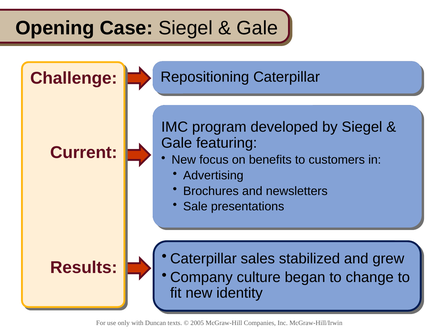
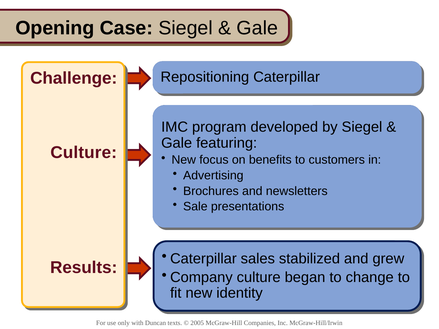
Current: Current -> Culture (84, 153)
